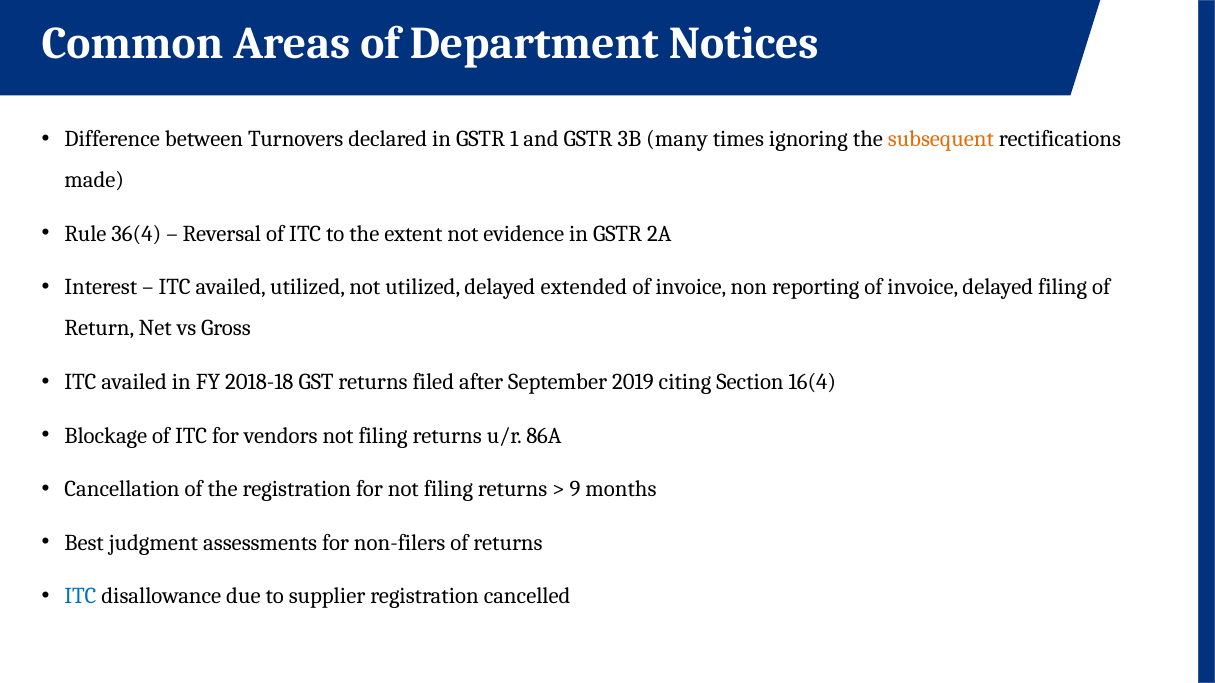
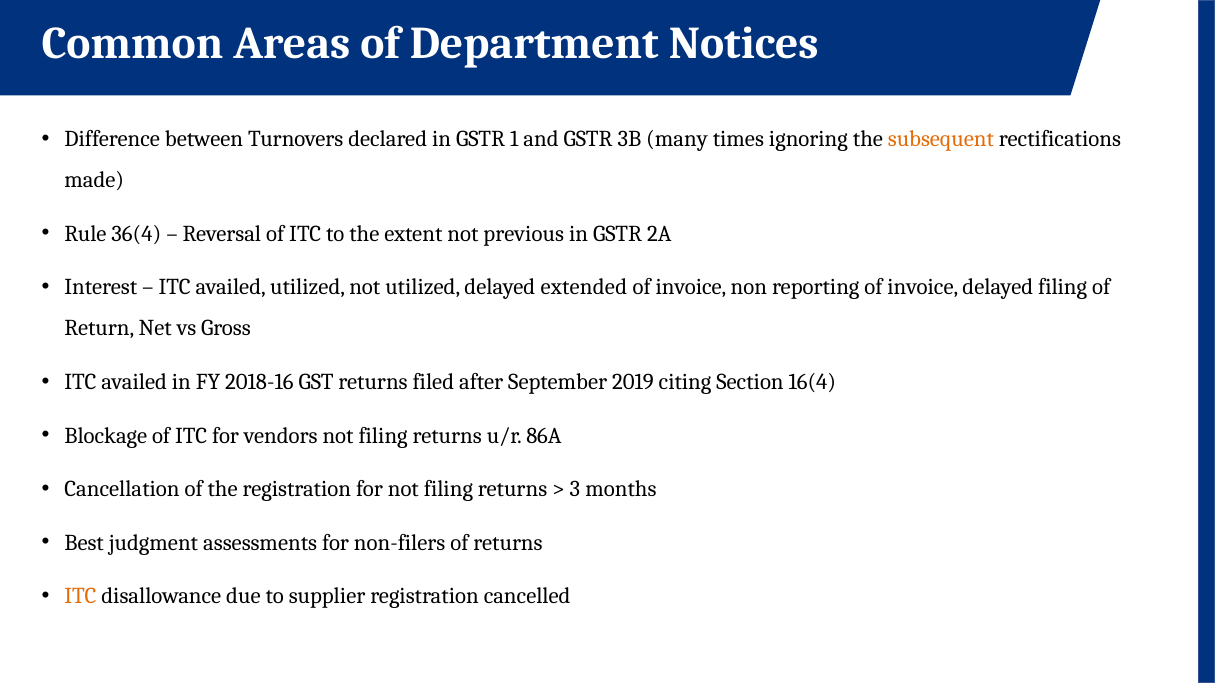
evidence: evidence -> previous (524, 234)
2018-18: 2018-18 -> 2018-16 (259, 382)
9: 9 -> 3 (575, 490)
ITC colour: blue -> orange (80, 597)
